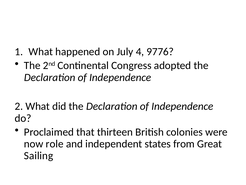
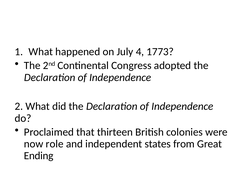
9776: 9776 -> 1773 (160, 52)
Sailing: Sailing -> Ending (39, 155)
